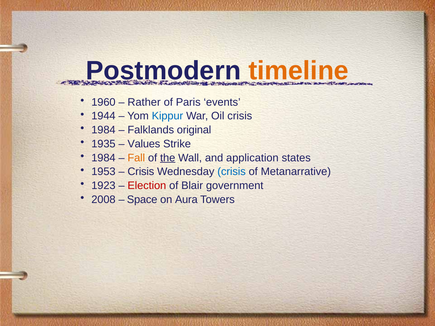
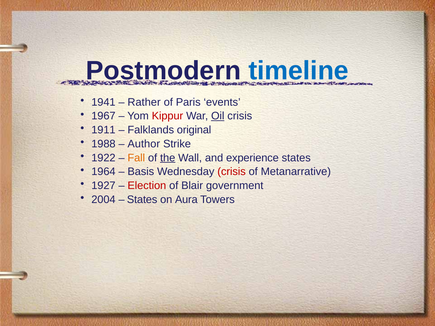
timeline colour: orange -> blue (299, 71)
1960: 1960 -> 1941 (103, 102)
1944: 1944 -> 1967 (103, 116)
Kippur colour: blue -> red (167, 116)
Oil underline: none -> present (218, 116)
1984: 1984 -> 1911 (103, 130)
1935: 1935 -> 1988 (103, 144)
Values: Values -> Author (144, 144)
1984: 1984 -> 1922 (103, 158)
application: application -> experience (252, 158)
1953: 1953 -> 1964 (103, 172)
Crisis: Crisis -> Basis (141, 172)
crisis colour: blue -> red (232, 172)
1923: 1923 -> 1927 (103, 186)
2008: 2008 -> 2004 (103, 200)
Space: Space -> States (142, 200)
